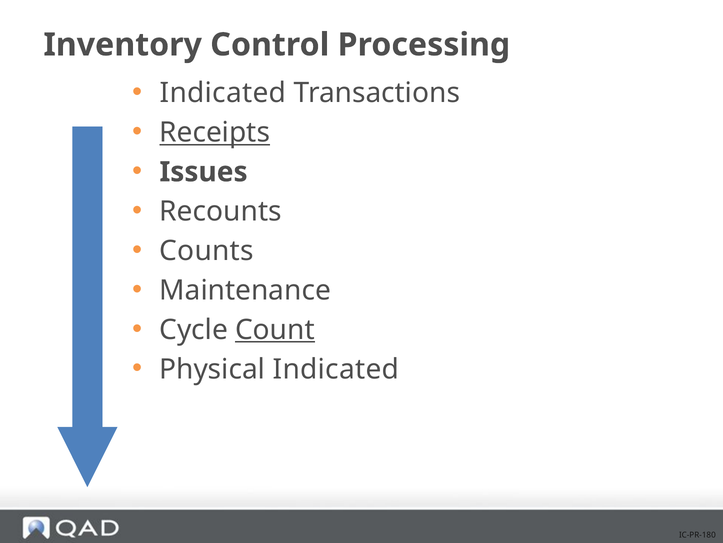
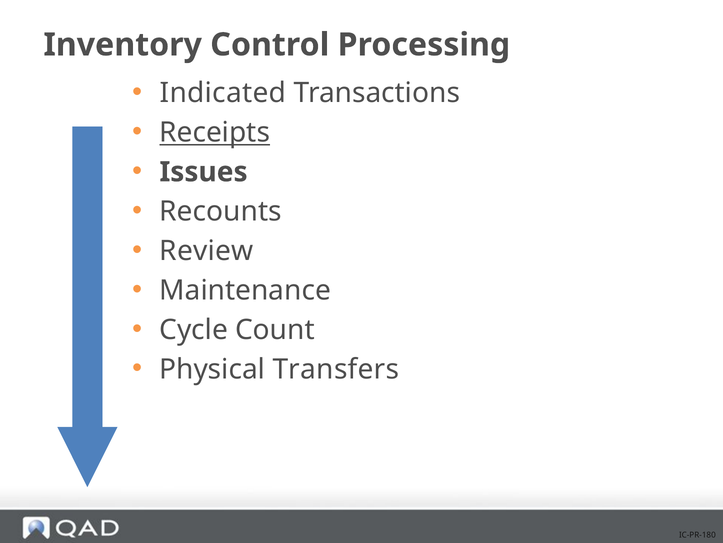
Counts: Counts -> Review (206, 251)
Count underline: present -> none (275, 329)
Physical Indicated: Indicated -> Transfers (336, 369)
